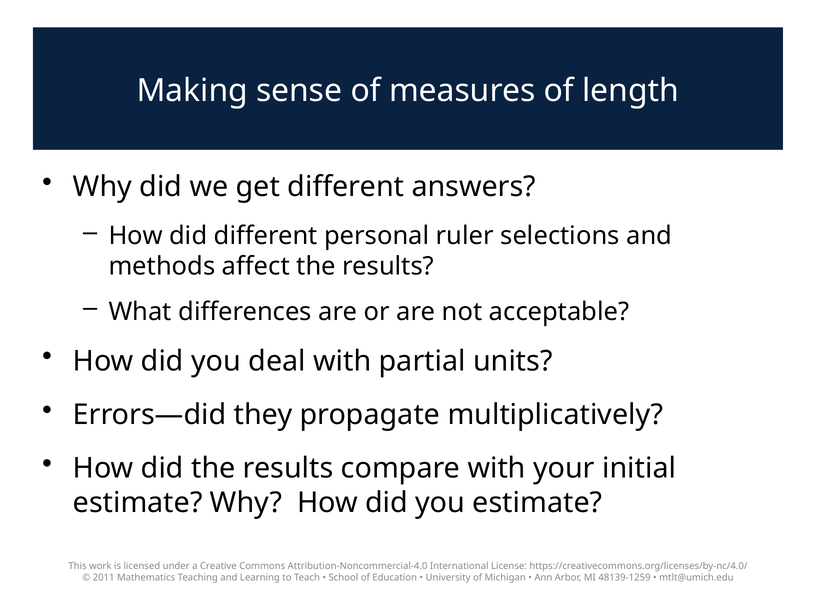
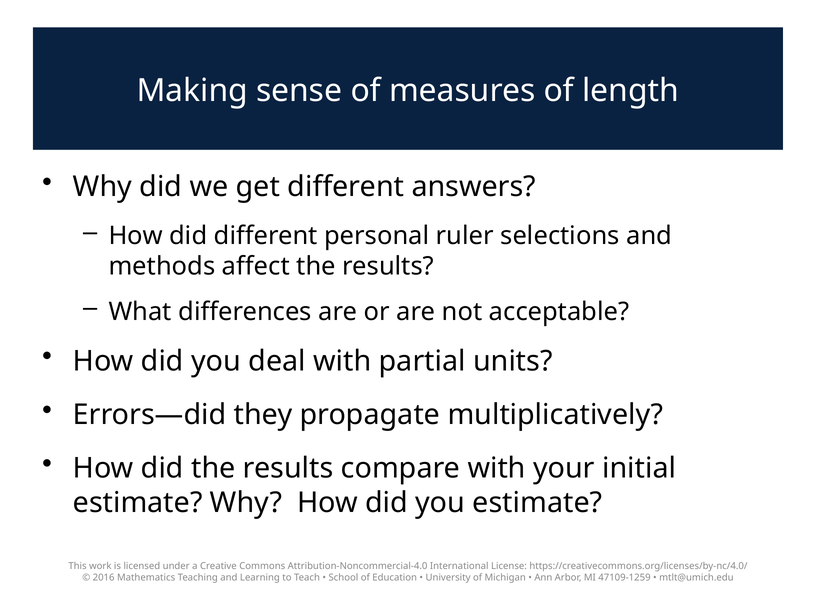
2011: 2011 -> 2016 (104, 578)
48139-1259: 48139-1259 -> 47109-1259 (624, 578)
